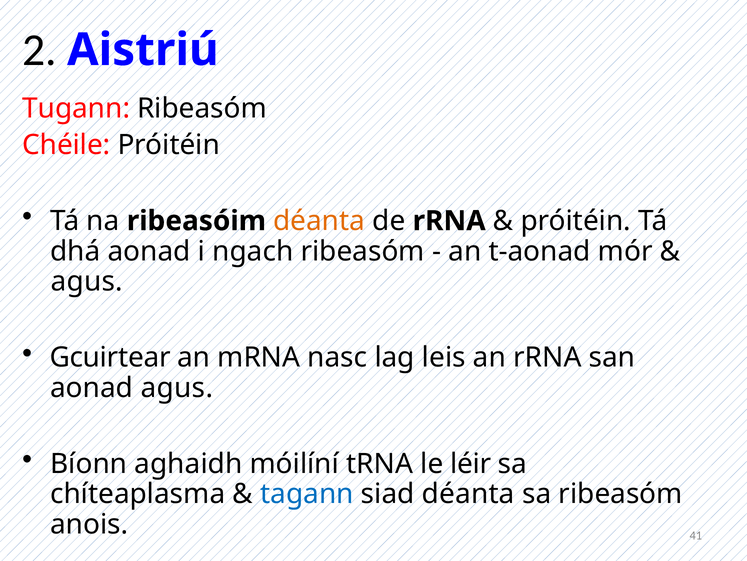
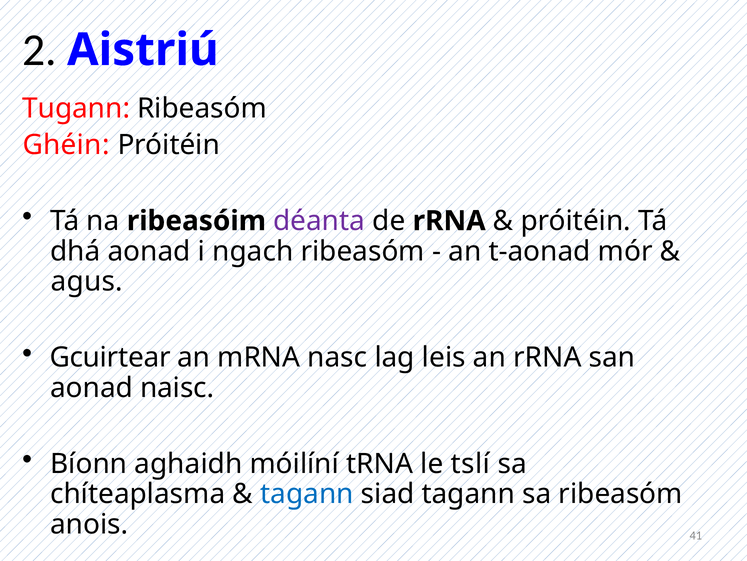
Chéile: Chéile -> Ghéin (66, 145)
déanta colour: orange -> purple (319, 221)
aonad agus: agus -> naisc (177, 387)
léir: léir -> tslí (470, 463)
siad déanta: déanta -> tagann (468, 494)
